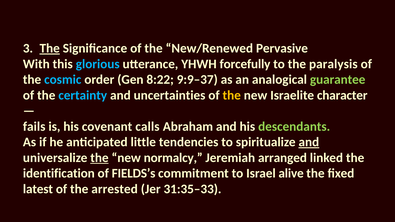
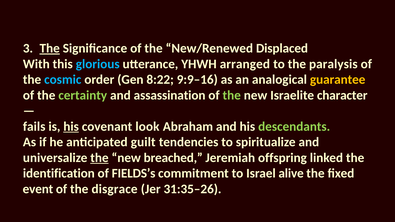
Pervasive: Pervasive -> Displaced (282, 48)
forcefully: forcefully -> arranged (245, 64)
9:9–37: 9:9–37 -> 9:9–16 (197, 80)
guarantee colour: light green -> yellow (338, 80)
certainty colour: light blue -> light green (83, 95)
uncertainties: uncertainties -> assassination (170, 95)
the colour: yellow -> light green (232, 95)
his underline: none -> present (71, 127)
calls: calls -> look (147, 127)
little: little -> guilt (143, 142)
and underline: present -> none (309, 142)
normalcy: normalcy -> breached (173, 158)
arranged: arranged -> offspring (282, 158)
latest: latest -> event (38, 189)
arrested: arrested -> disgrace (115, 189)
31:35–33: 31:35–33 -> 31:35–26 (193, 189)
